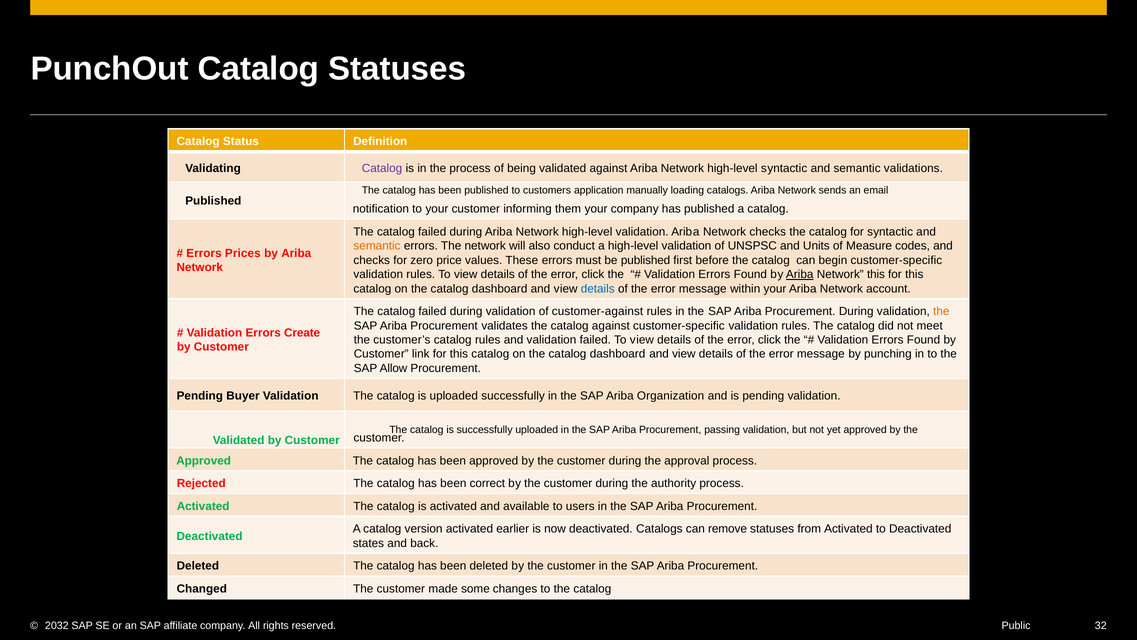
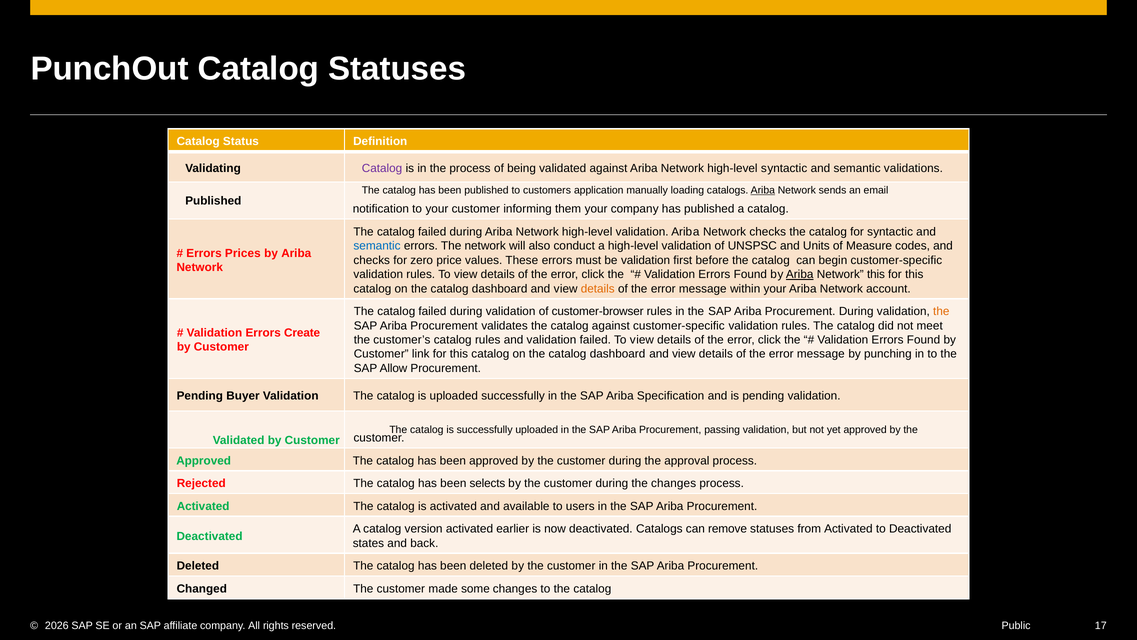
Ariba underline: none -> present (763, 190)
semantic colour: orange -> blue (377, 246)
be published: published -> validation (646, 260)
details colour: blue -> orange (598, 288)
customer-against: customer-against -> customer-browser (598, 311)
Organization: Organization -> Specification (671, 396)
correct: correct -> selects (487, 483)
the authority: authority -> changes (674, 483)
2032: 2032 -> 2026 (57, 625)
32: 32 -> 17 (1101, 625)
